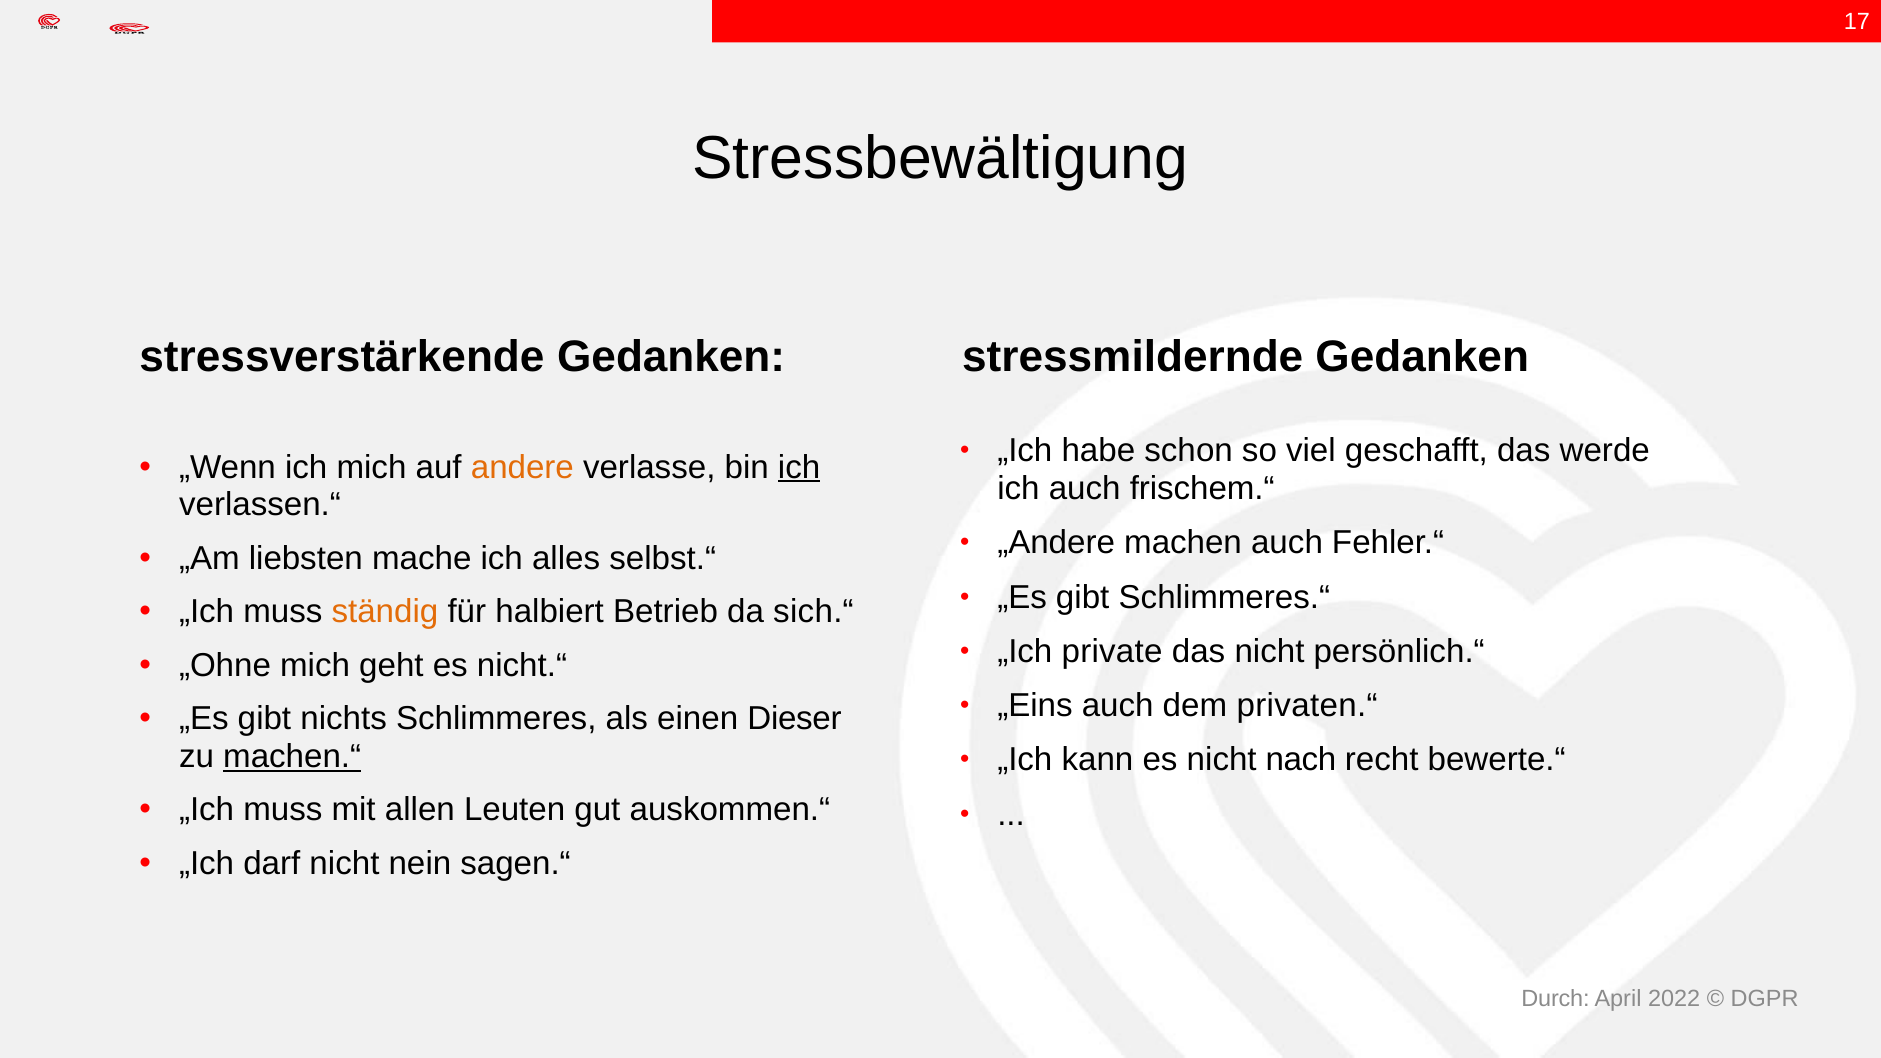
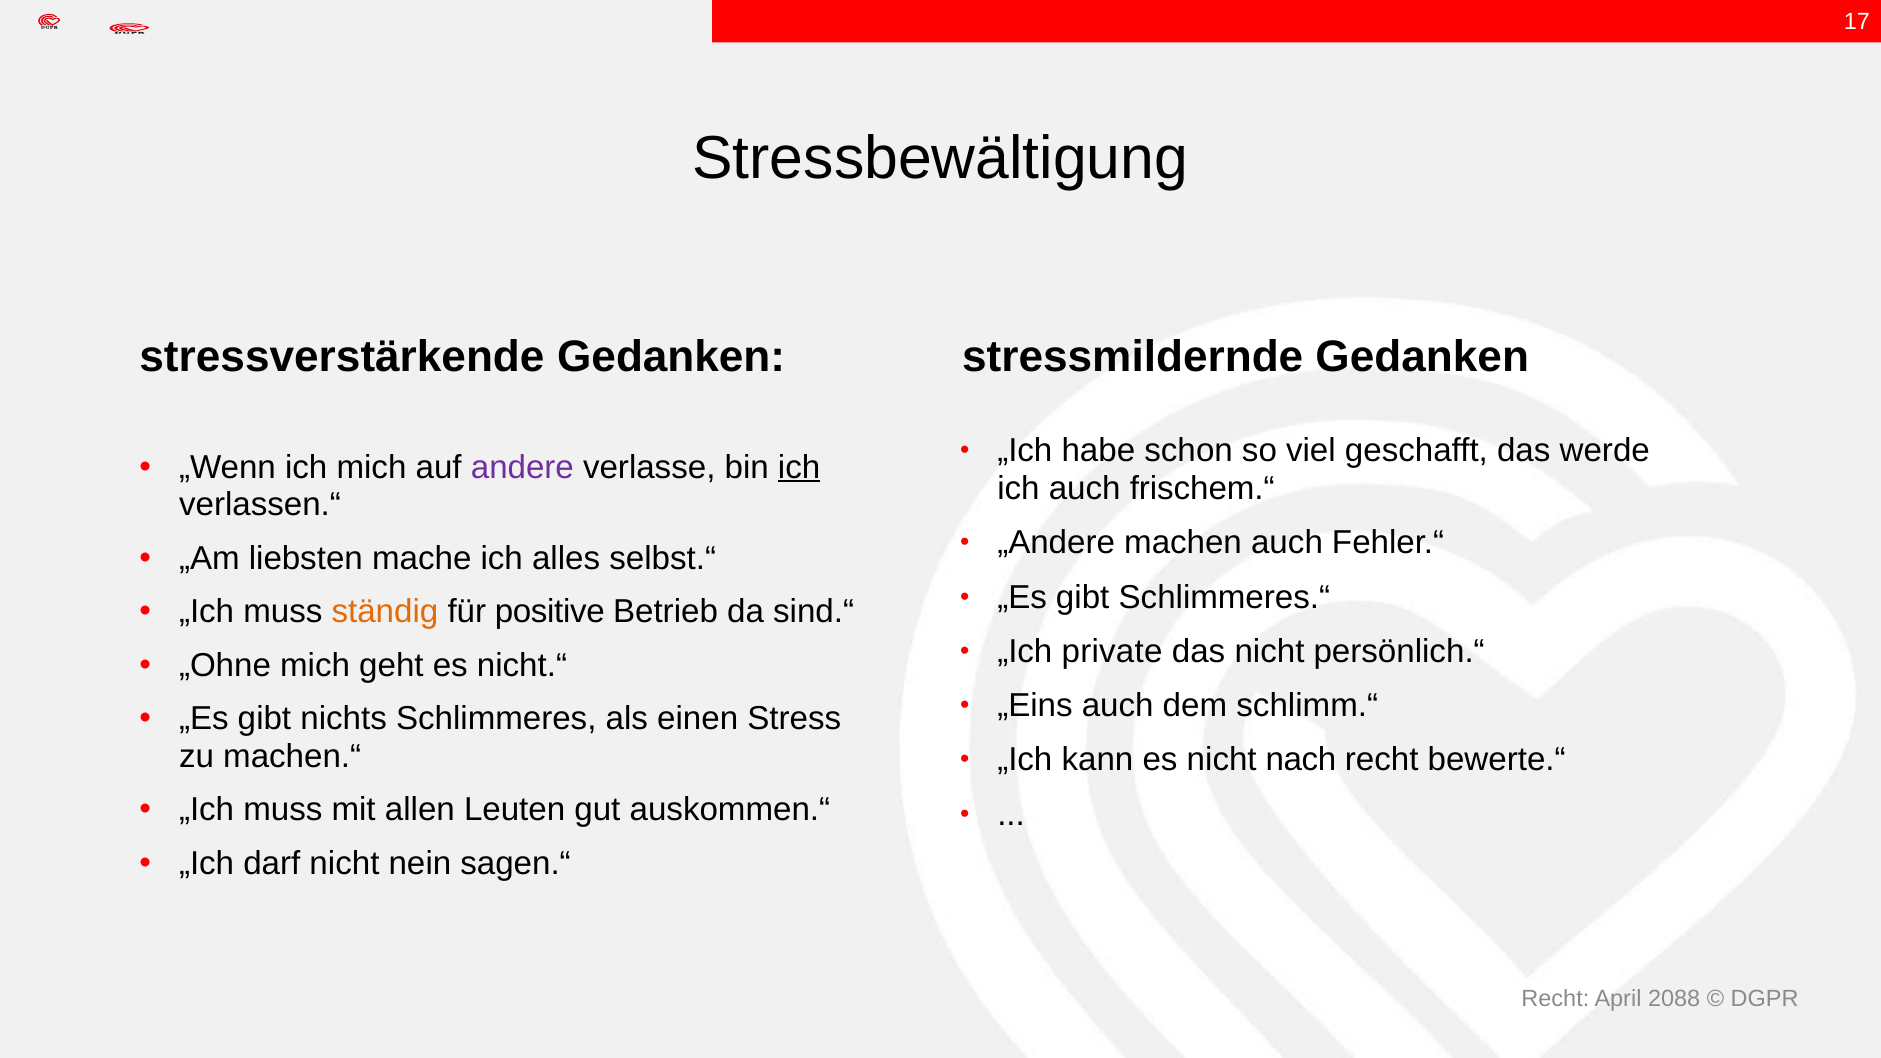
andere colour: orange -> purple (522, 467)
halbiert: halbiert -> positive (550, 612)
sich.“: sich.“ -> sind.“ (814, 612)
privaten.“: privaten.“ -> schlimm.“ (1307, 706)
Dieser: Dieser -> Stress (794, 719)
machen.“ underline: present -> none (292, 756)
Durch: Durch -> Recht (1555, 999)
2022: 2022 -> 2088 (1674, 999)
